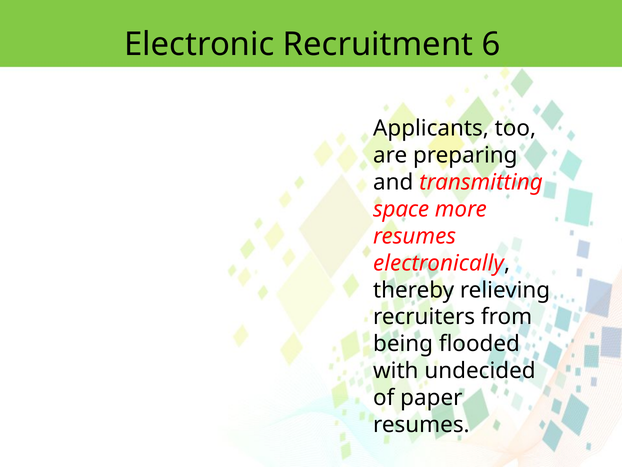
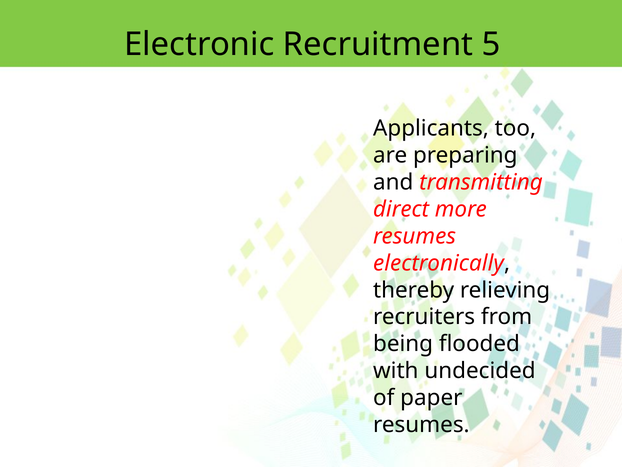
6: 6 -> 5 (491, 44)
space: space -> direct (401, 209)
